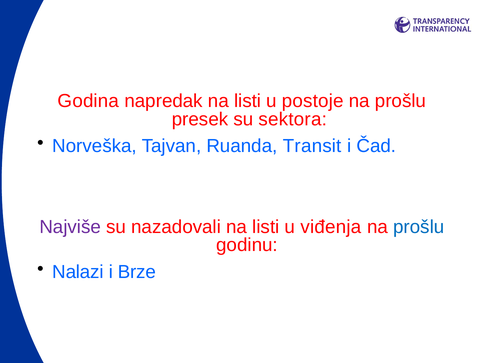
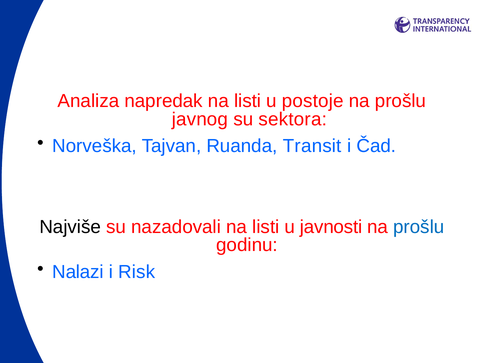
Godina: Godina -> Analiza (88, 101)
presek: presek -> javnog (200, 119)
Najviše colour: purple -> black (70, 227)
viđenja: viđenja -> javnosti (331, 227)
Brze: Brze -> Risk (137, 272)
